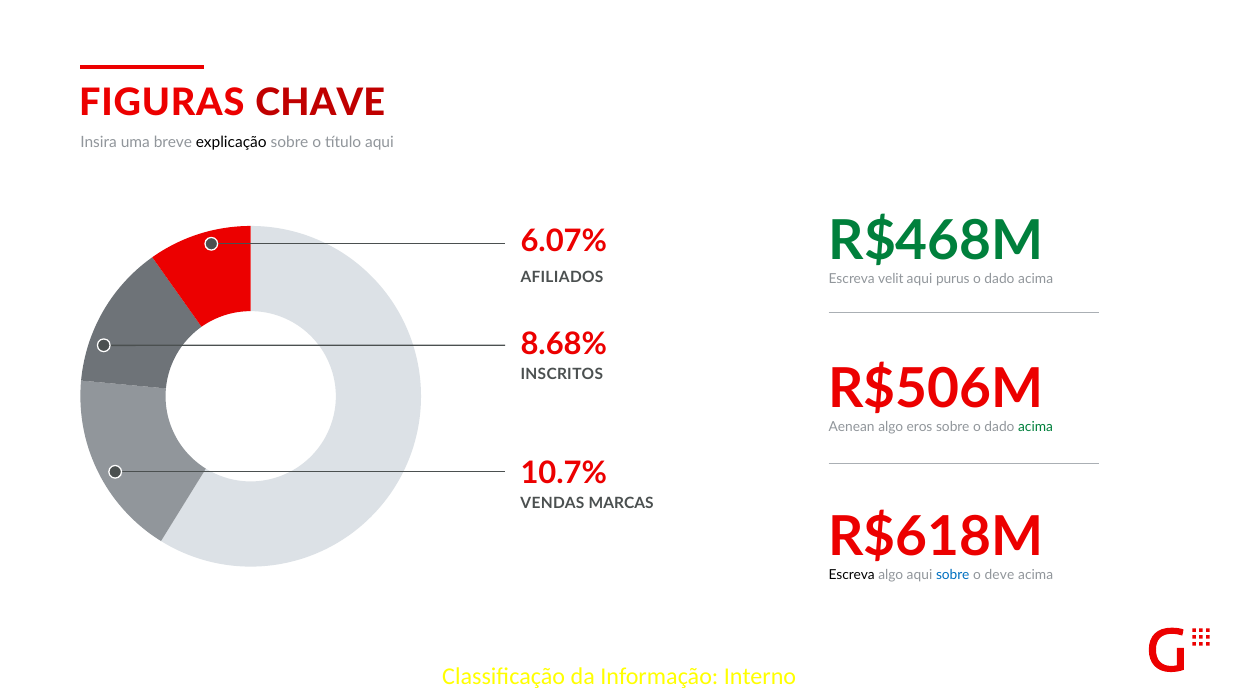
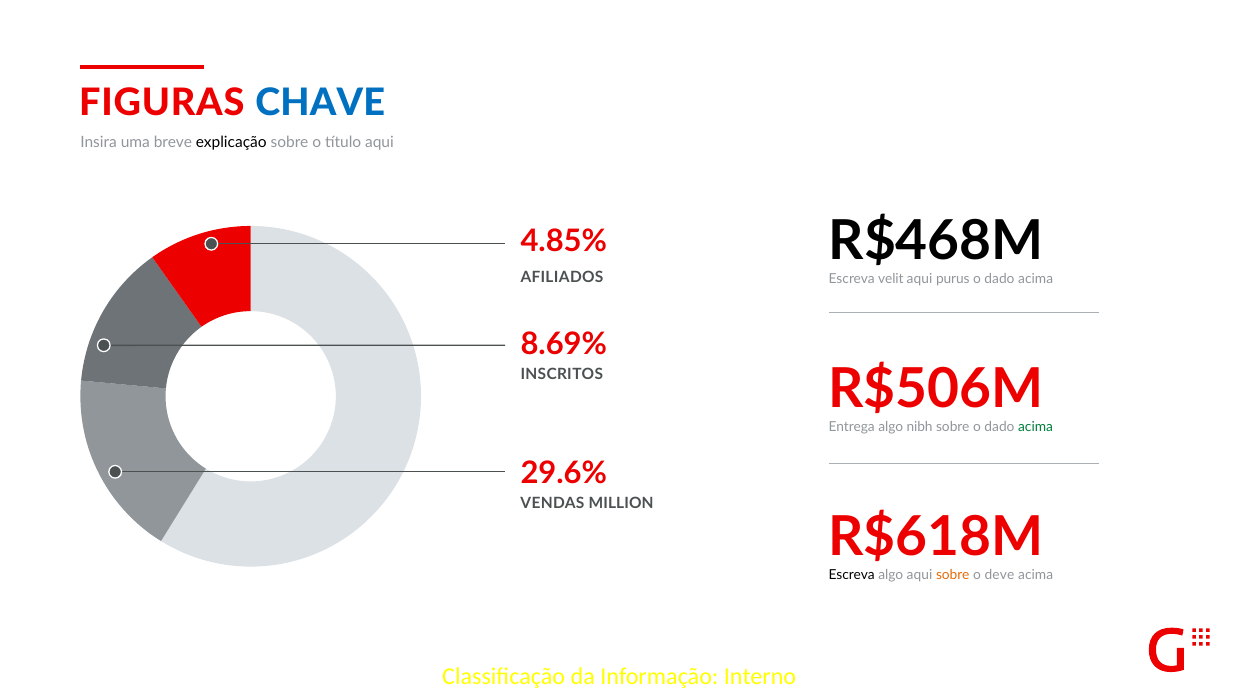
CHAVE colour: red -> blue (320, 103)
R$468M colour: green -> black (936, 241)
6.07%: 6.07% -> 4.85% (564, 242)
8.68%: 8.68% -> 8.69% (564, 345)
Aenean: Aenean -> Entrega (852, 427)
eros: eros -> nibh (920, 427)
10.7%: 10.7% -> 29.6% (564, 474)
MARCAS: MARCAS -> MILLION (621, 503)
sobre colour: blue -> orange (953, 575)
